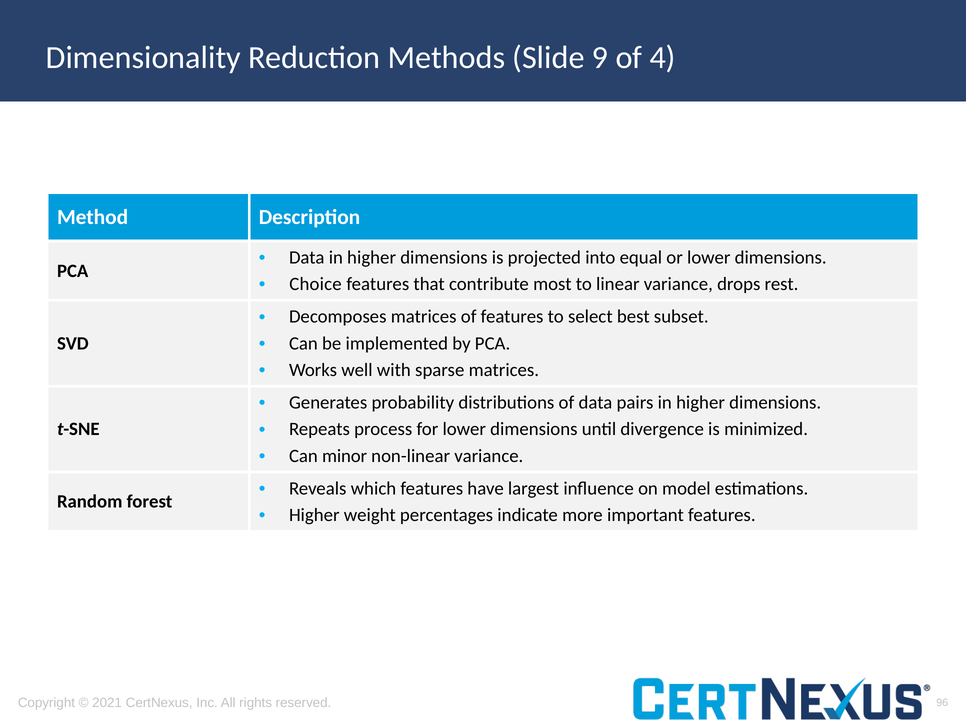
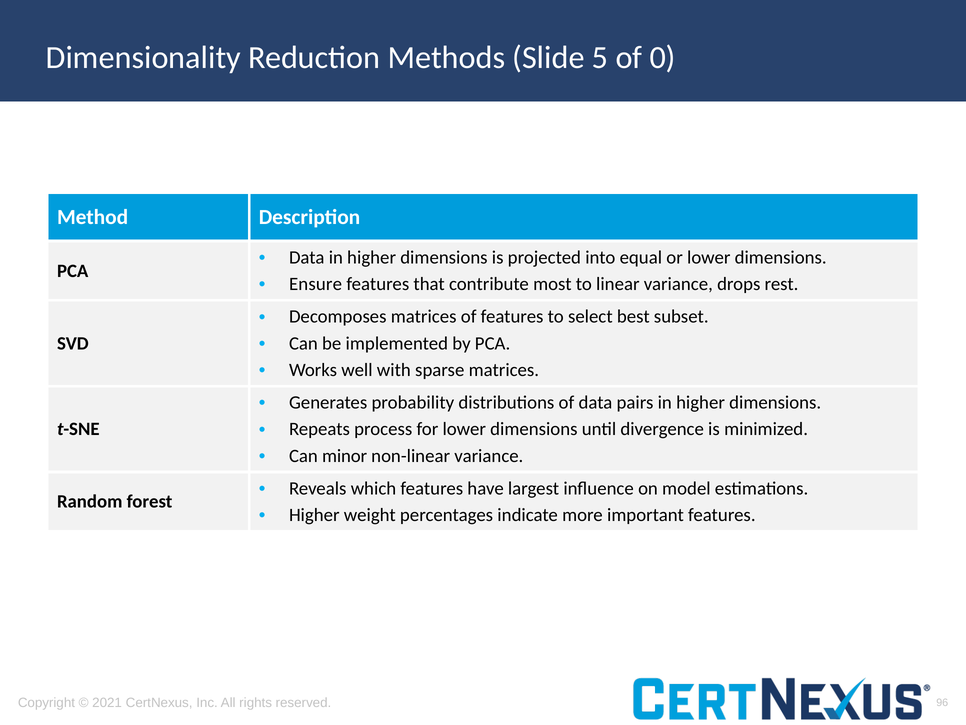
9: 9 -> 5 (600, 57)
4: 4 -> 0 (663, 57)
Choice: Choice -> Ensure (316, 284)
